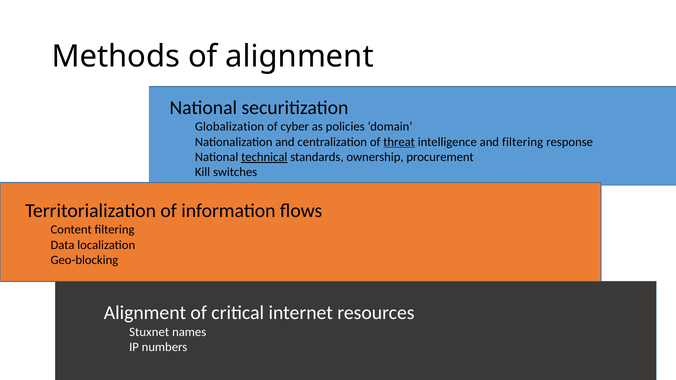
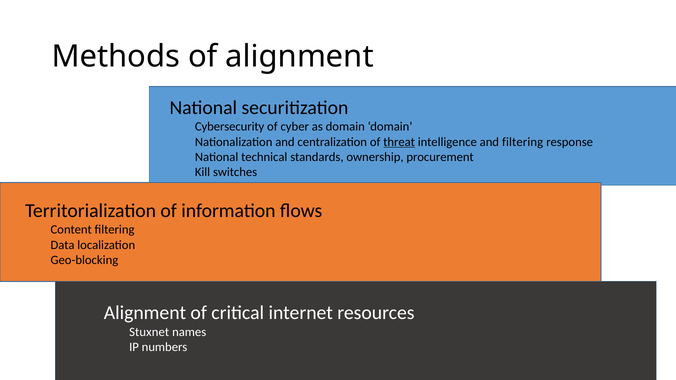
Globalization: Globalization -> Cybersecurity (230, 127)
as policies: policies -> domain (345, 127)
technical underline: present -> none (264, 157)
